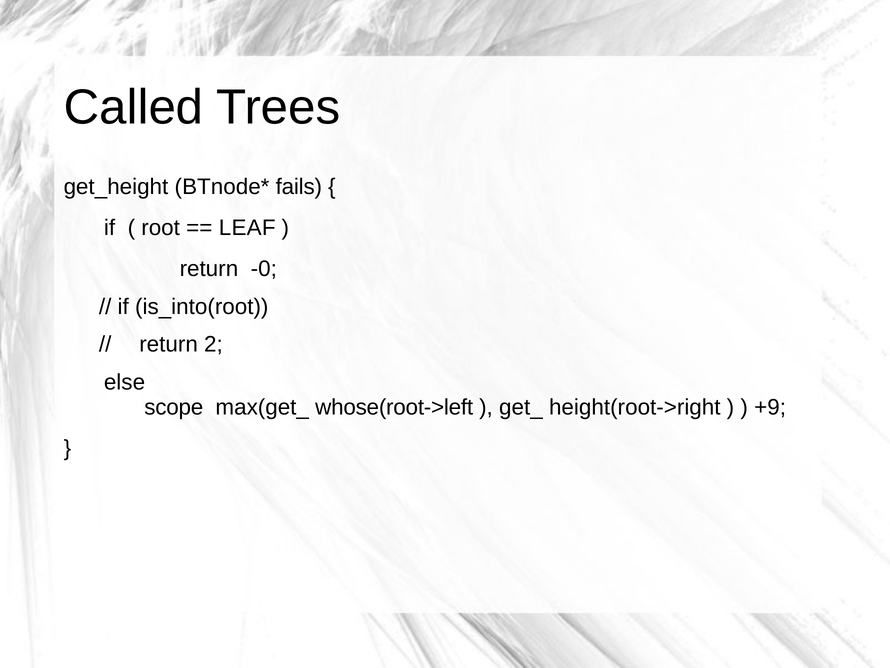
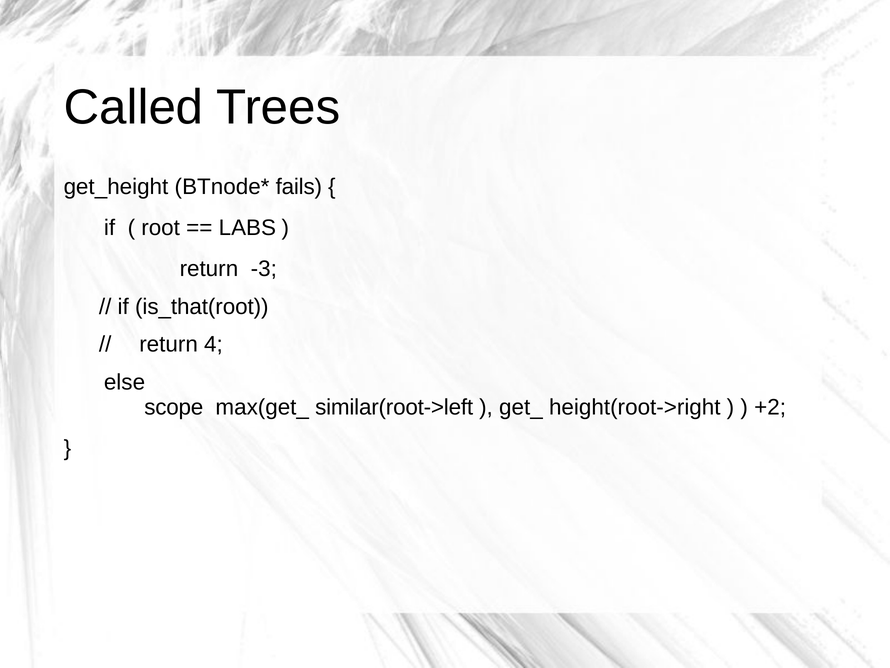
LEAF: LEAF -> LABS (247, 228)
-0: -0 -> -3 (264, 269)
is_into(root: is_into(root -> is_that(root (202, 306)
2: 2 -> 4 (213, 344)
whose(root->left: whose(root->left -> similar(root->left (394, 407)
+9: +9 -> +2 (770, 407)
